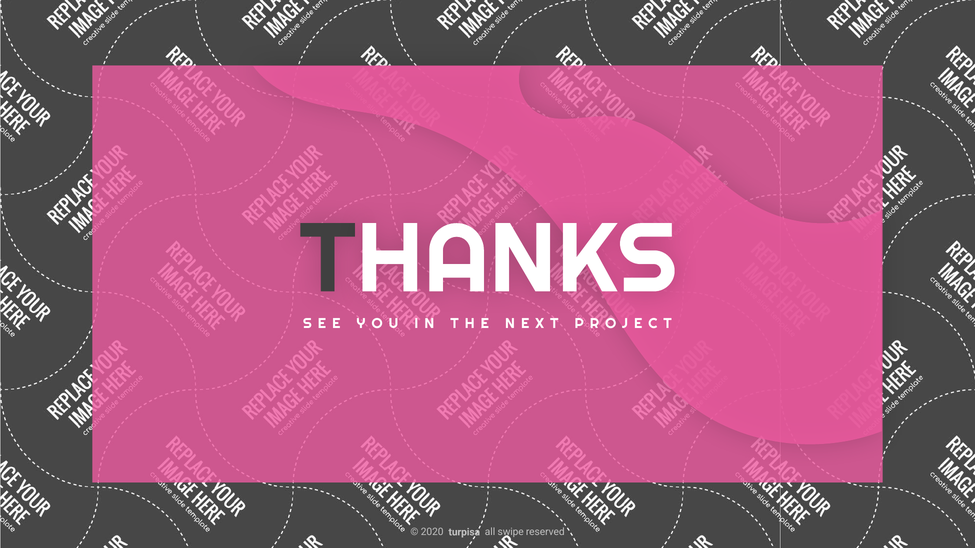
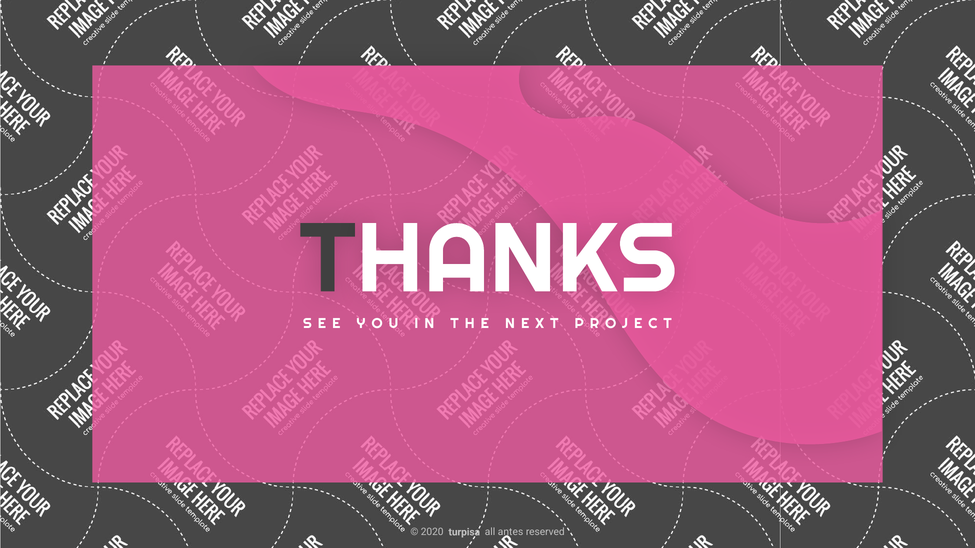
swipe: swipe -> antes (511, 532)
